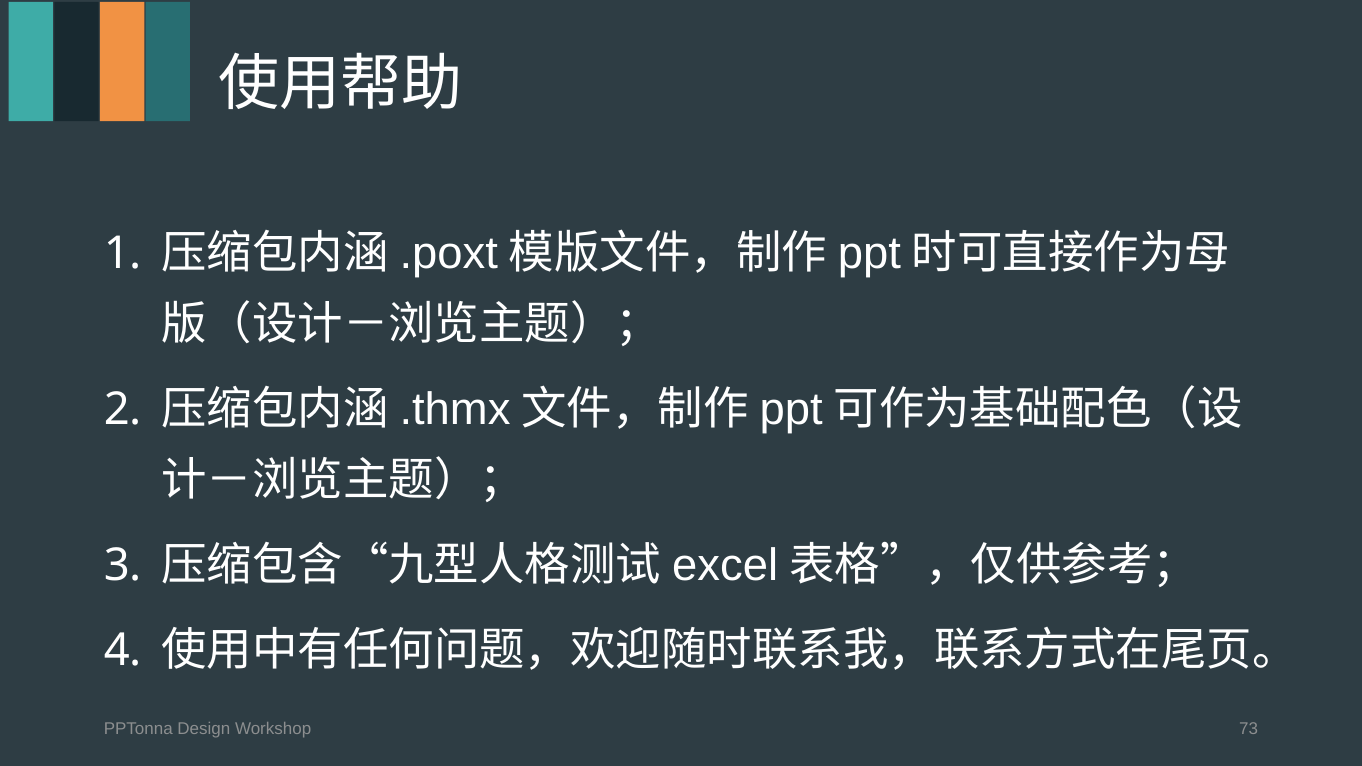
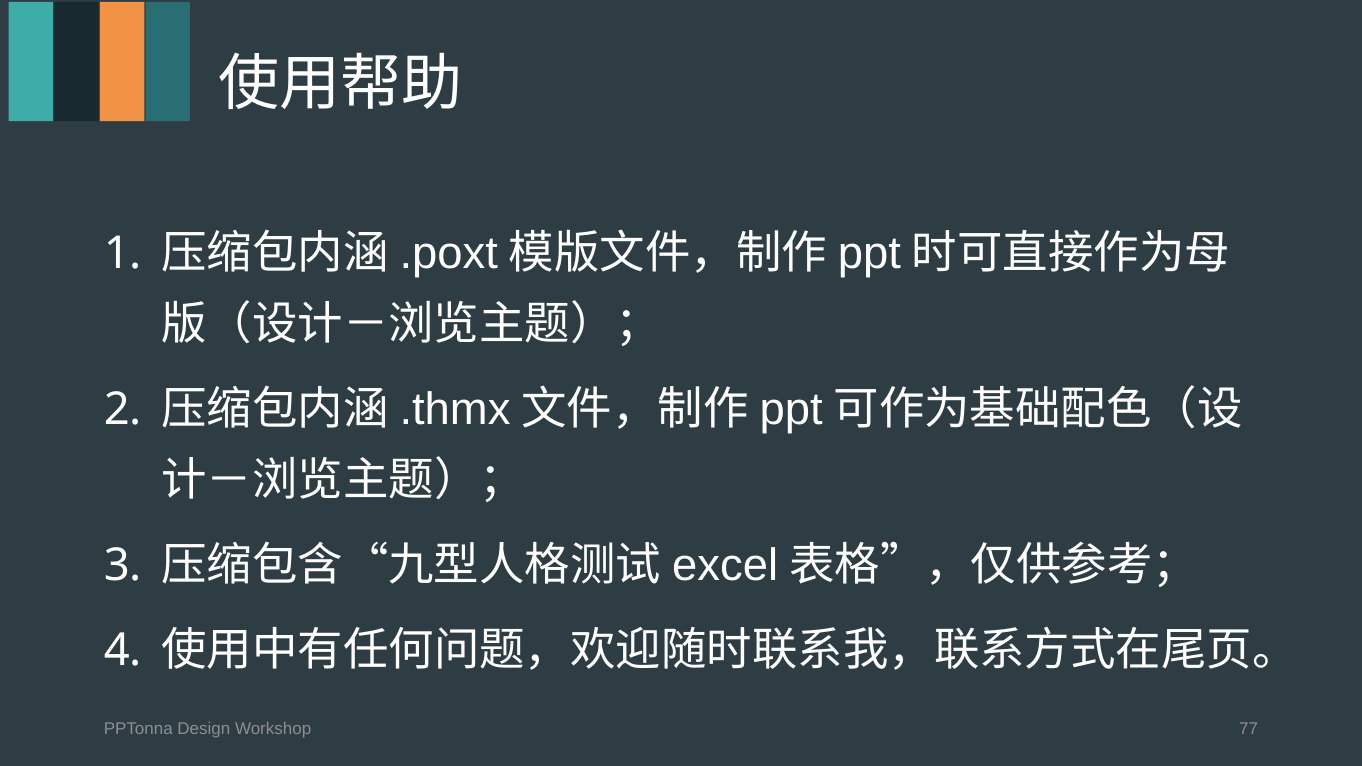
73: 73 -> 77 (1249, 729)
